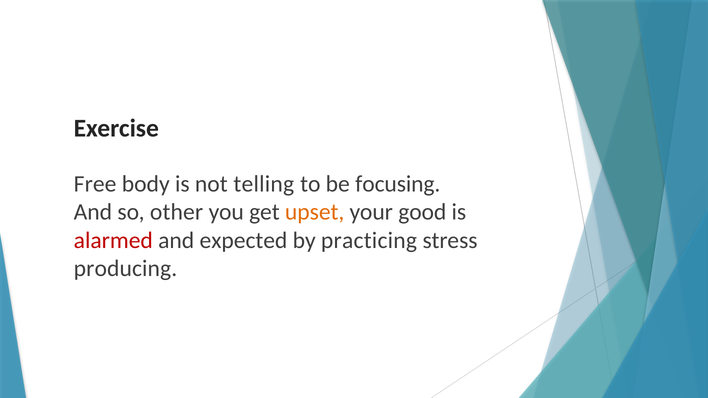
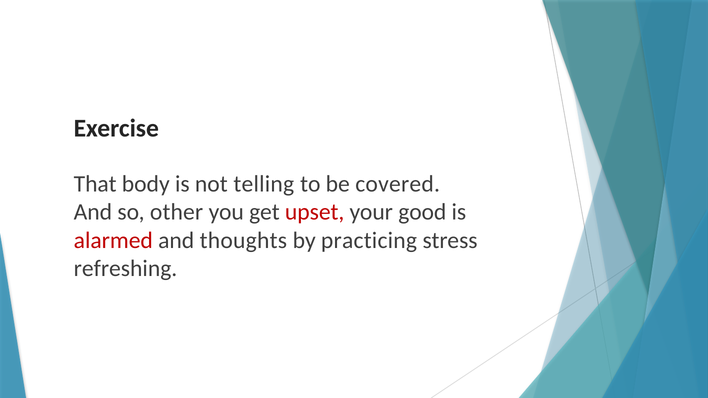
Free: Free -> That (95, 184)
focusing: focusing -> covered (398, 184)
upset colour: orange -> red (315, 212)
expected: expected -> thoughts (243, 240)
producing: producing -> refreshing (126, 269)
